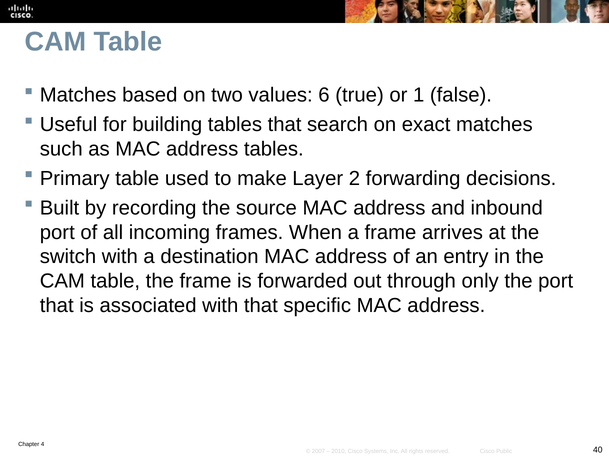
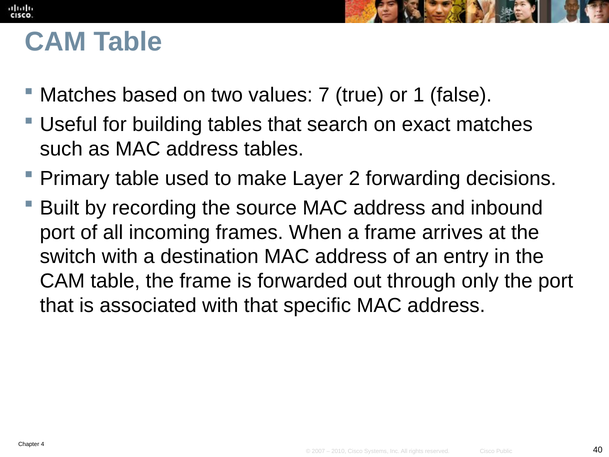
6: 6 -> 7 (324, 95)
